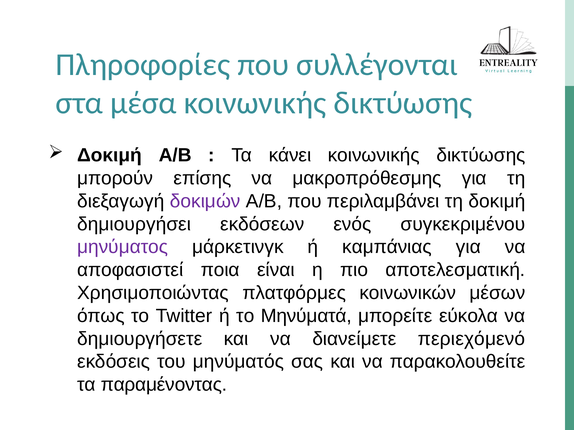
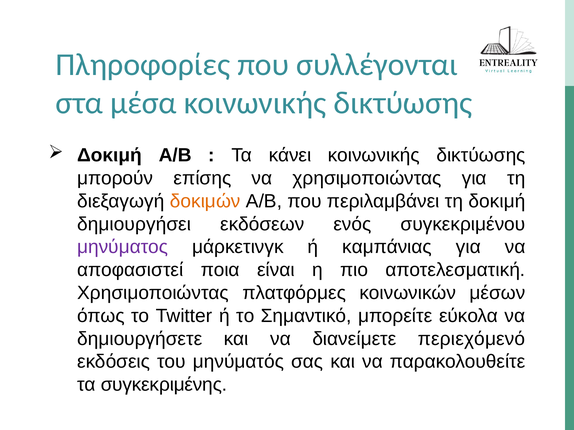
να μακροπρόθεσμης: μακροπρόθεσμης -> χρησιμοποιώντας (367, 178)
δοκιμών colour: purple -> orange (205, 201)
Μηνύματά: Μηνύματά -> Σημαντικό (306, 316)
παραμένοντας: παραμένοντας -> συγκεκριμένης (164, 385)
